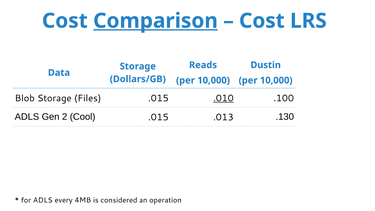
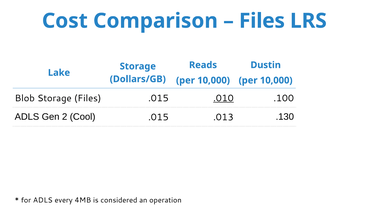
Comparison underline: present -> none (156, 21)
Cost: Cost -> Files (262, 21)
Data: Data -> Lake (59, 73)
